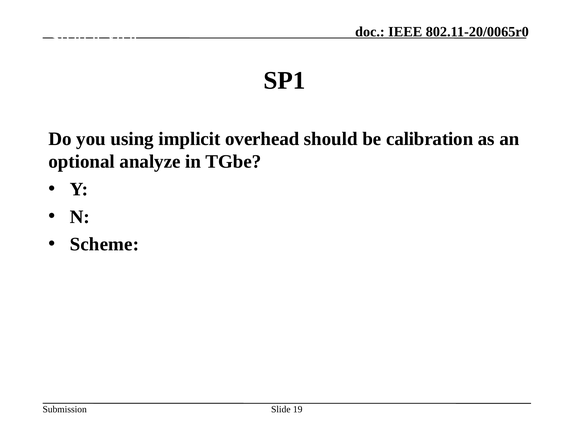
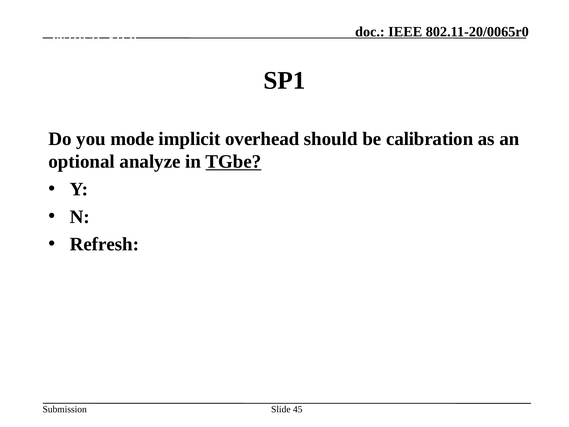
Spatial: Spatial -> Which (75, 38)
using: using -> mode (132, 139)
TGbe underline: none -> present (233, 162)
Scheme: Scheme -> Refresh (104, 244)
19: 19 -> 45 (298, 409)
